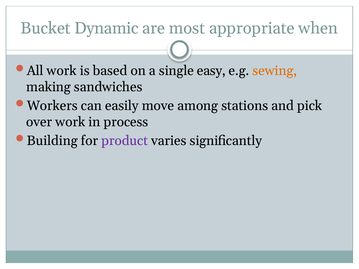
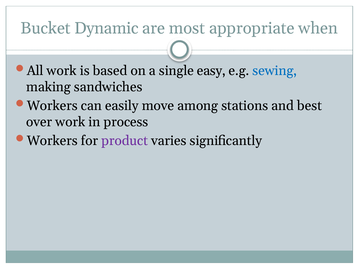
sewing colour: orange -> blue (275, 71)
pick: pick -> best (310, 106)
Building: Building -> Workers (52, 141)
